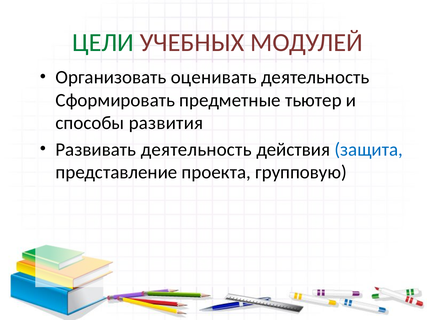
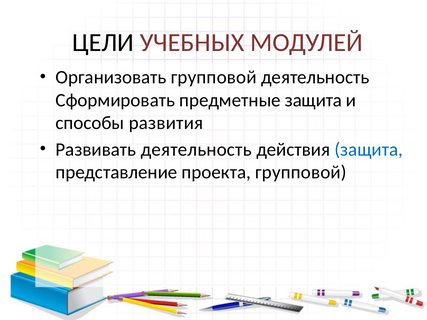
ЦЕЛИ colour: green -> black (103, 43)
Организовать оценивать: оценивать -> групповой (214, 77)
предметные тьютер: тьютер -> защита (313, 100)
проекта групповую: групповую -> групповой (301, 172)
